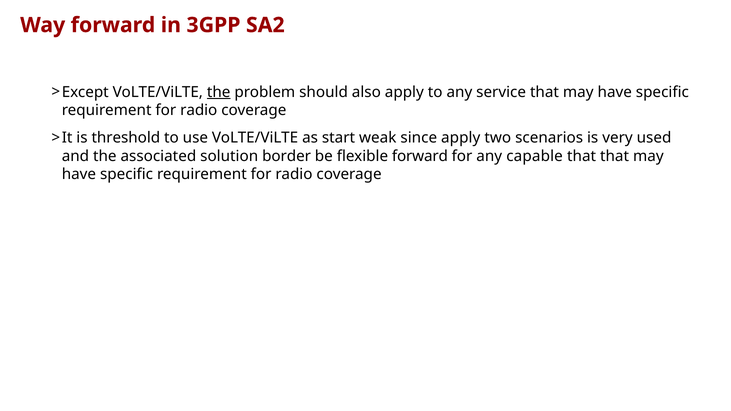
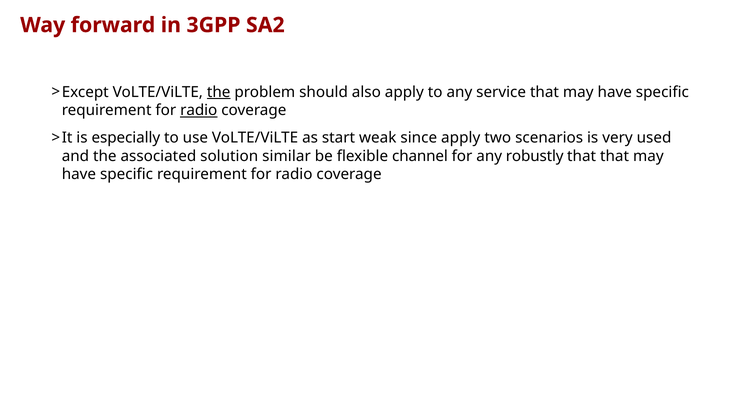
radio underline: none -> present (199, 110)
threshold: threshold -> especially (126, 138)
border: border -> similar (286, 156)
flexible forward: forward -> channel (420, 156)
capable: capable -> robustly (535, 156)
